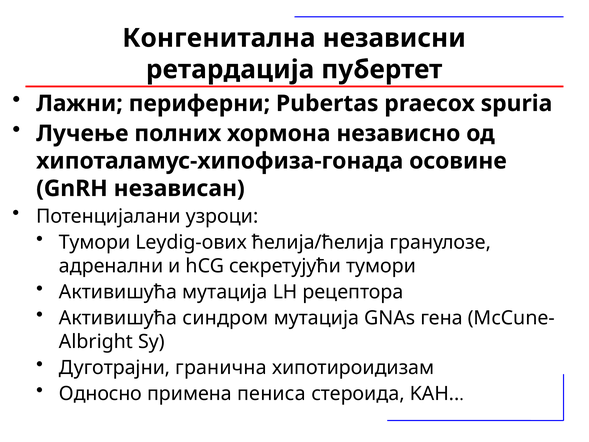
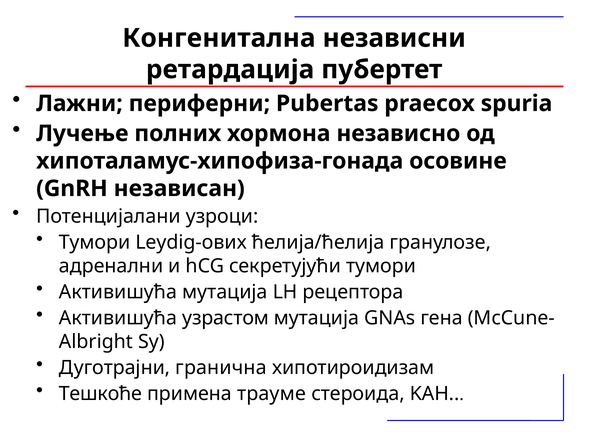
синдром: синдром -> узрастом (226, 318)
Односно: Односно -> Тешкоће (100, 393)
пениса: пениса -> трауме (272, 393)
